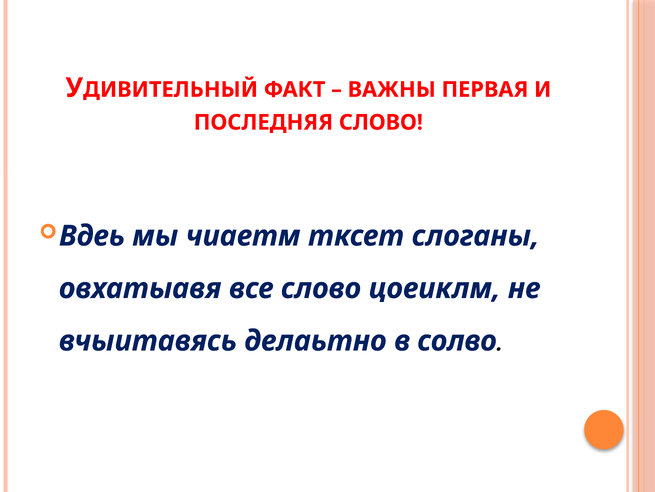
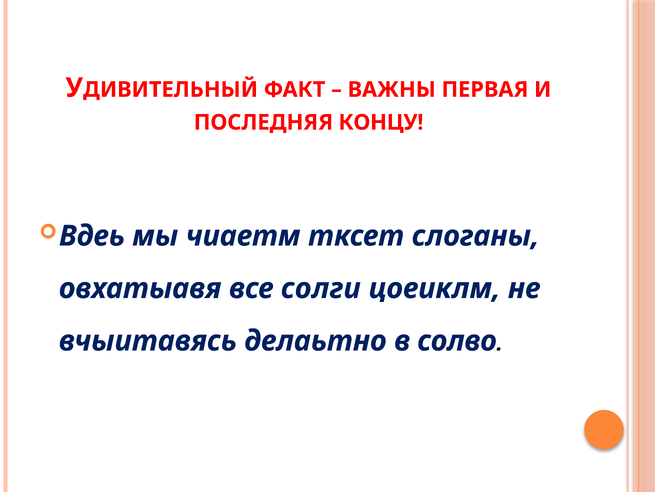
ПОСЛЕДНЯЯ СЛОВО: СЛОВО -> КОНЦУ (381, 122)
все слово: слово -> солги (321, 288)
